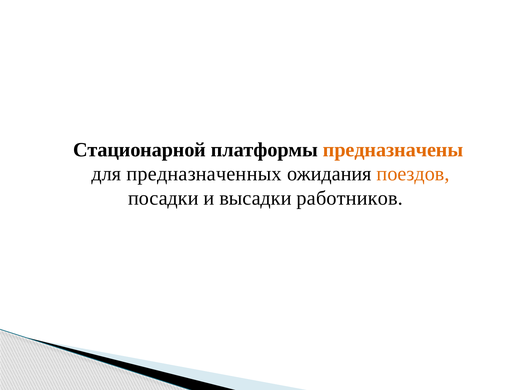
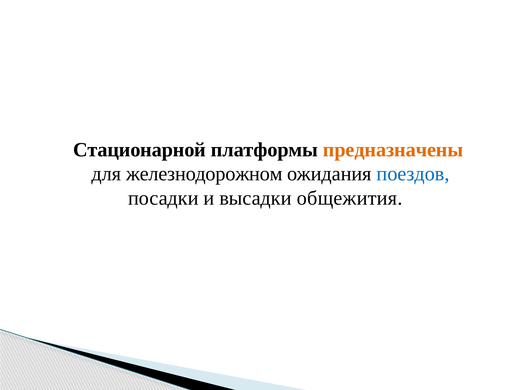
предназначенных: предназначенных -> железнодорожном (204, 174)
поездов colour: orange -> blue (413, 174)
работников: работников -> общежития (350, 198)
